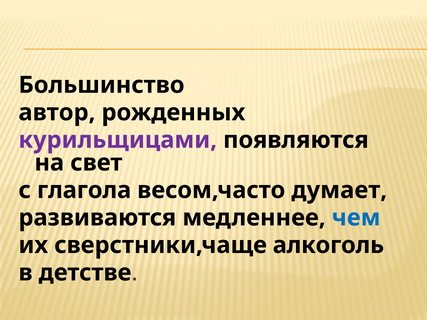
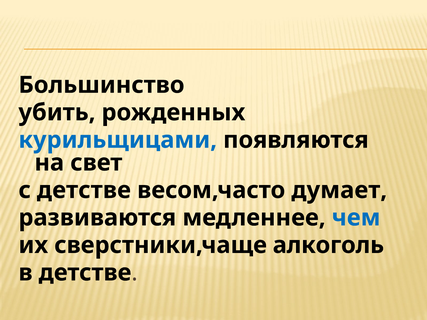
автор: автор -> убить (57, 113)
курильщицами colour: purple -> blue (118, 140)
с глагола: глагола -> детстве (84, 190)
